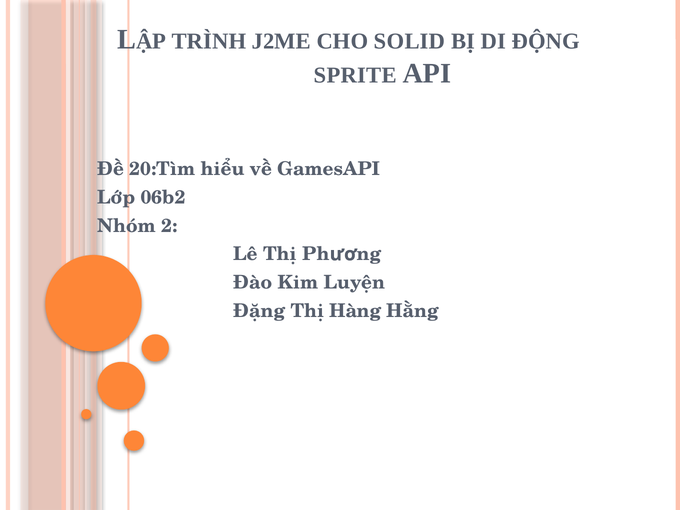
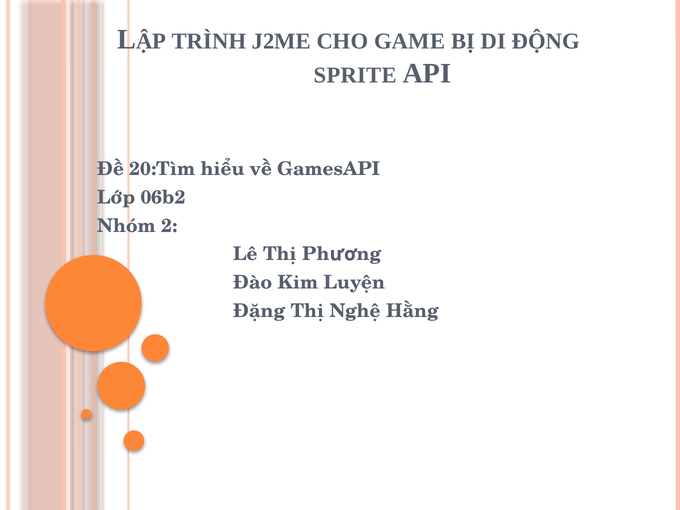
SOLID: SOLID -> GAME (410, 41)
Hàng: Hàng -> Nghệ (355, 311)
